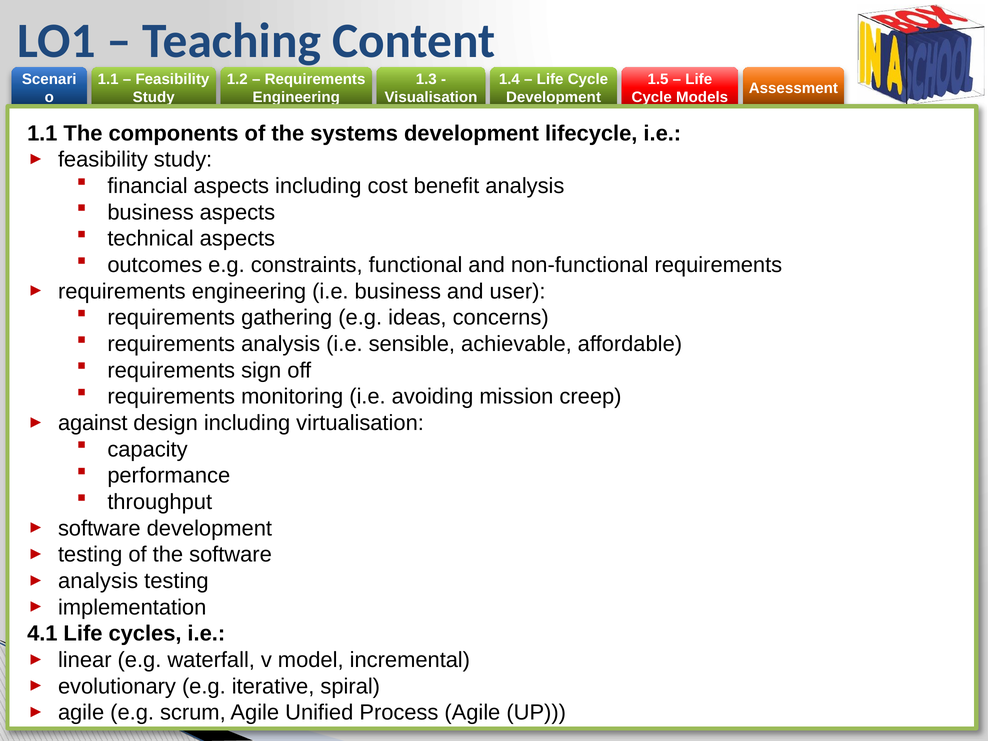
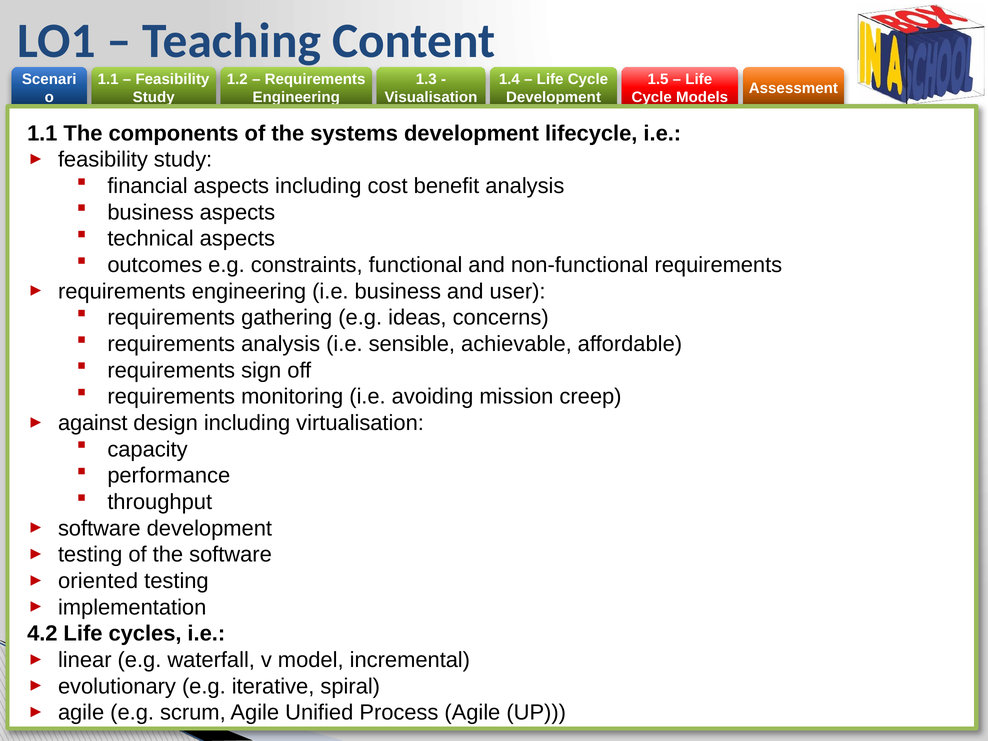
analysis: analysis -> oriented (98, 581)
4.1: 4.1 -> 4.2 (42, 634)
